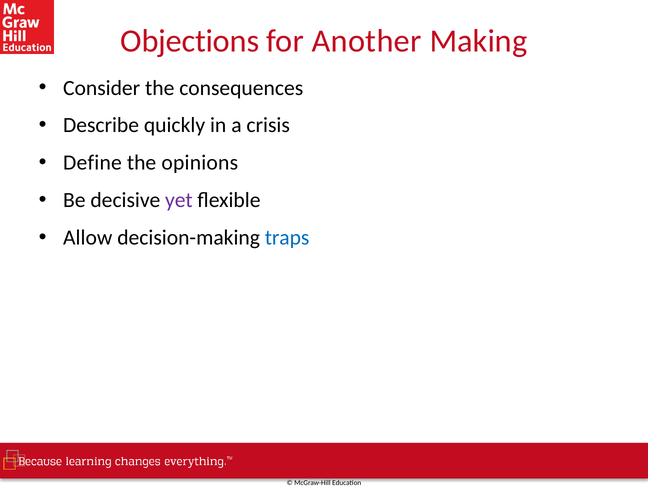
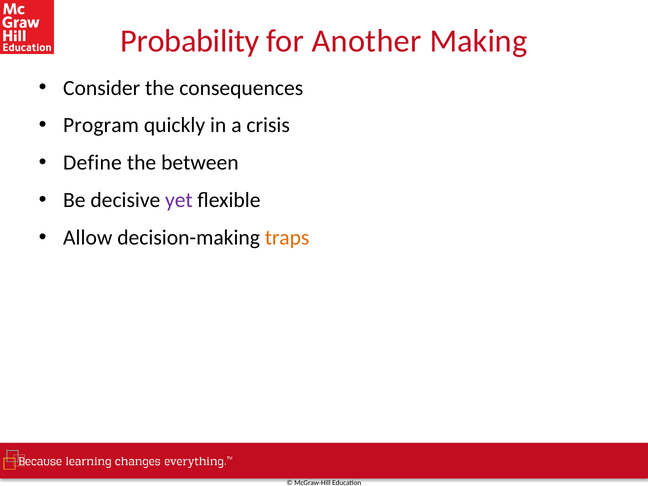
Objections: Objections -> Probability (190, 41)
Describe: Describe -> Program (101, 125)
opinions: opinions -> between (200, 163)
traps colour: blue -> orange (287, 238)
